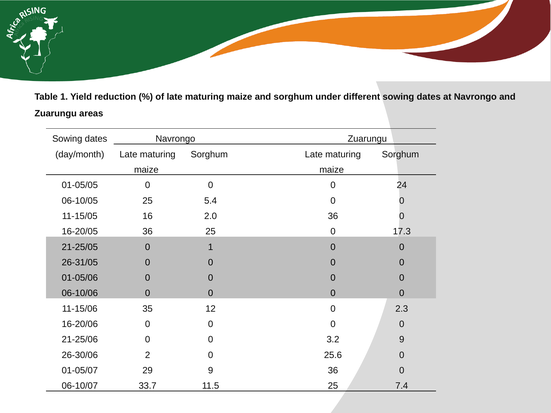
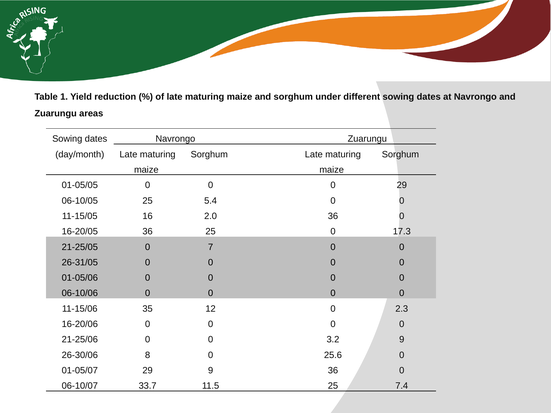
0 24: 24 -> 29 (402, 185)
0 1: 1 -> 7 (211, 247)
2: 2 -> 8 (148, 355)
